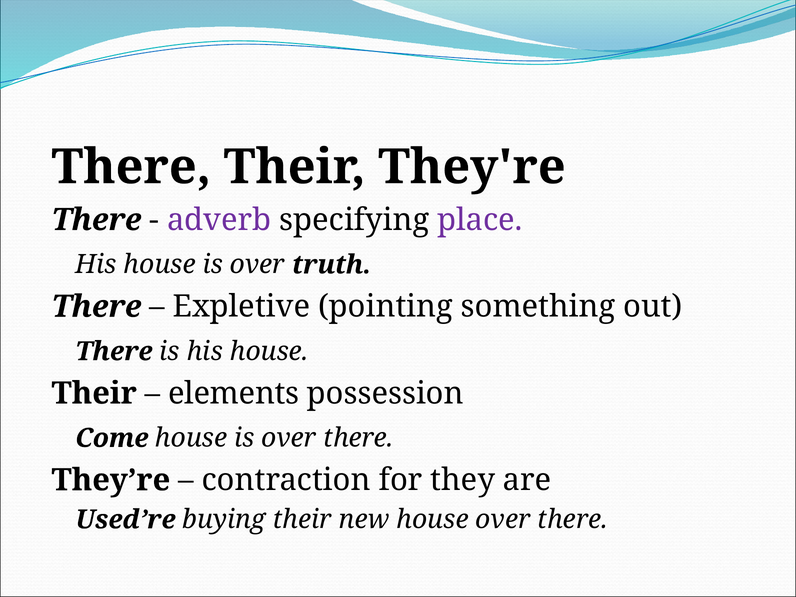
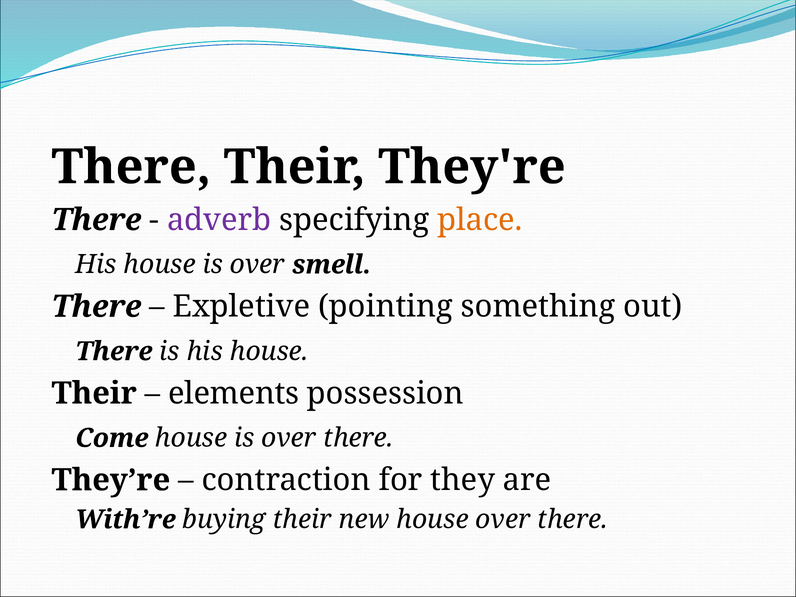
place colour: purple -> orange (480, 220)
truth: truth -> smell (332, 265)
Used’re: Used’re -> With’re (125, 520)
